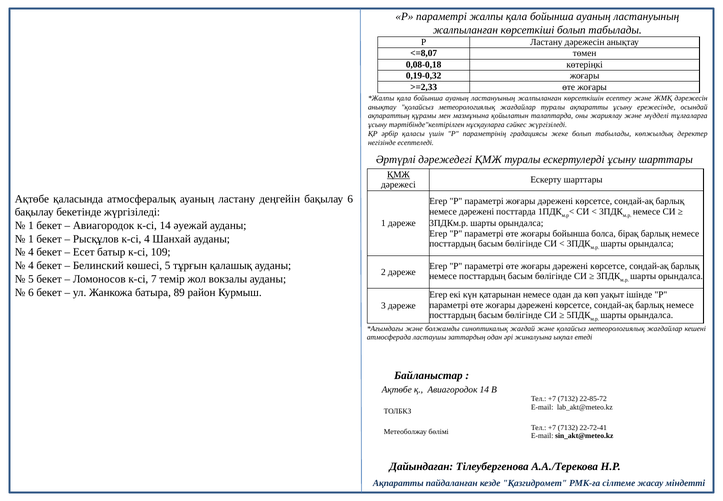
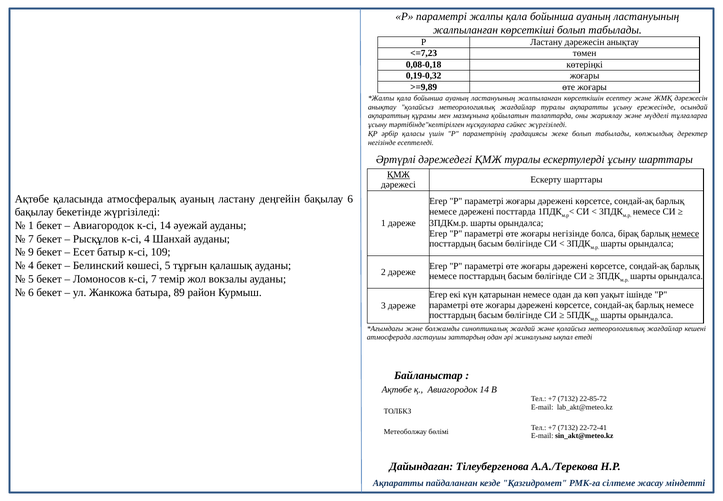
<=8,07: <=8,07 -> <=7,23 (424, 53)
>=2,33: >=2,33 -> >=9,89 (424, 87)
жоғары бойынша: бойынша -> негізінде (571, 233)
немесе underline: none -> present (685, 233)
1: 1 -> 7 (31, 239)
4: 4 -> 9 (31, 252)
